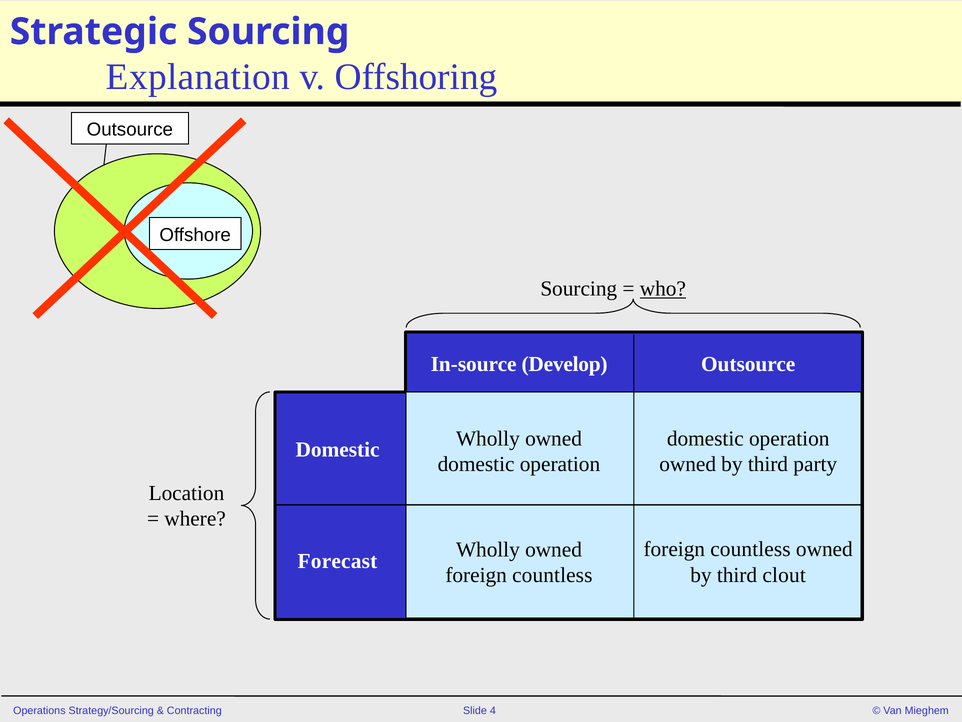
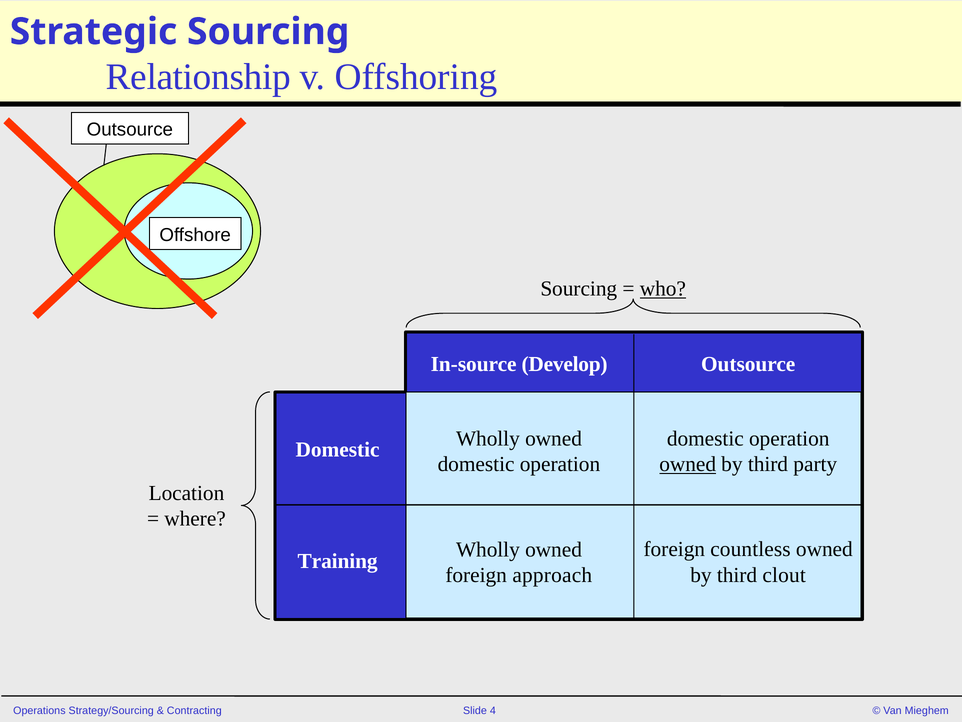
Explanation: Explanation -> Relationship (198, 77)
owned underline: none -> present (688, 464)
Forecast: Forecast -> Training (338, 561)
countless: countless -> approach (552, 575)
